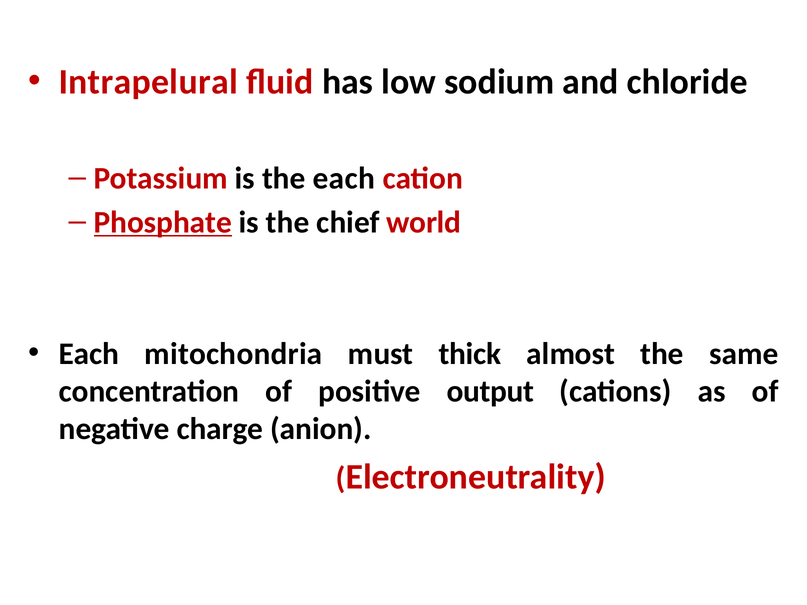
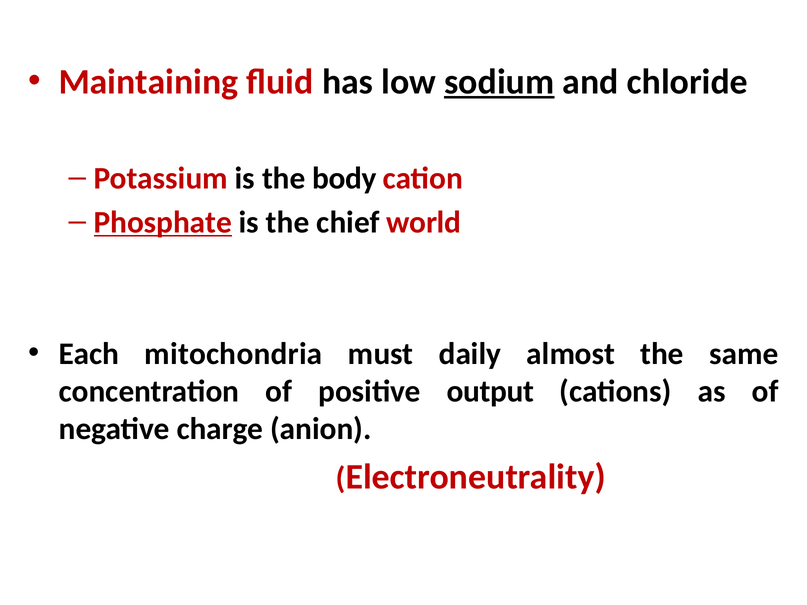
Intrapelural: Intrapelural -> Maintaining (148, 82)
sodium underline: none -> present (499, 82)
the each: each -> body (344, 178)
thick: thick -> daily (470, 354)
